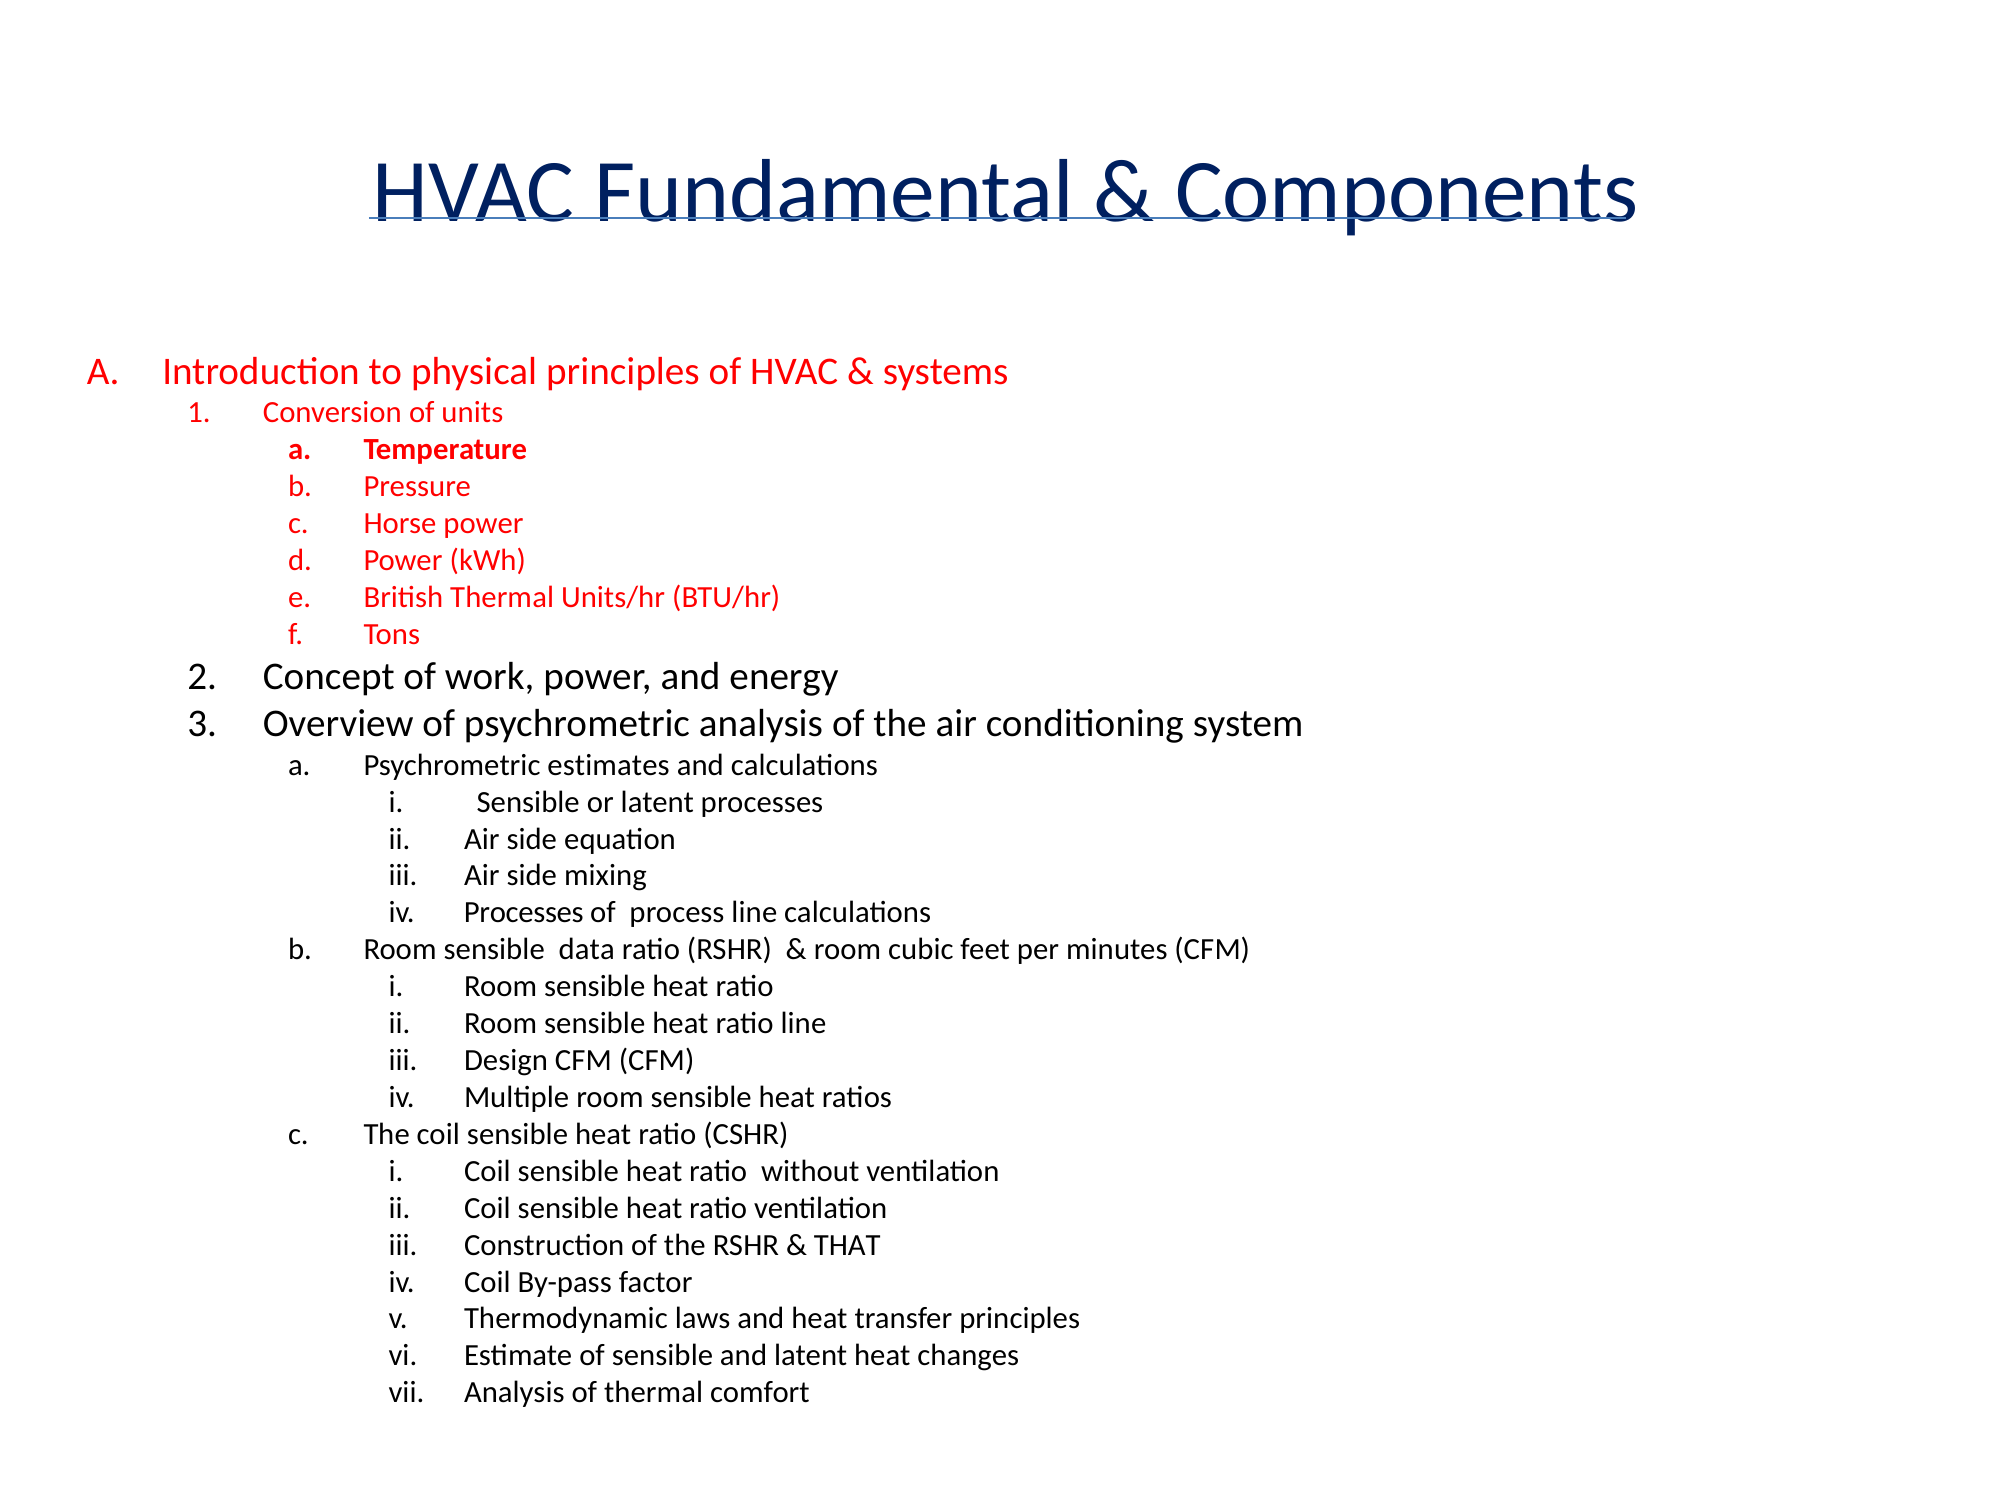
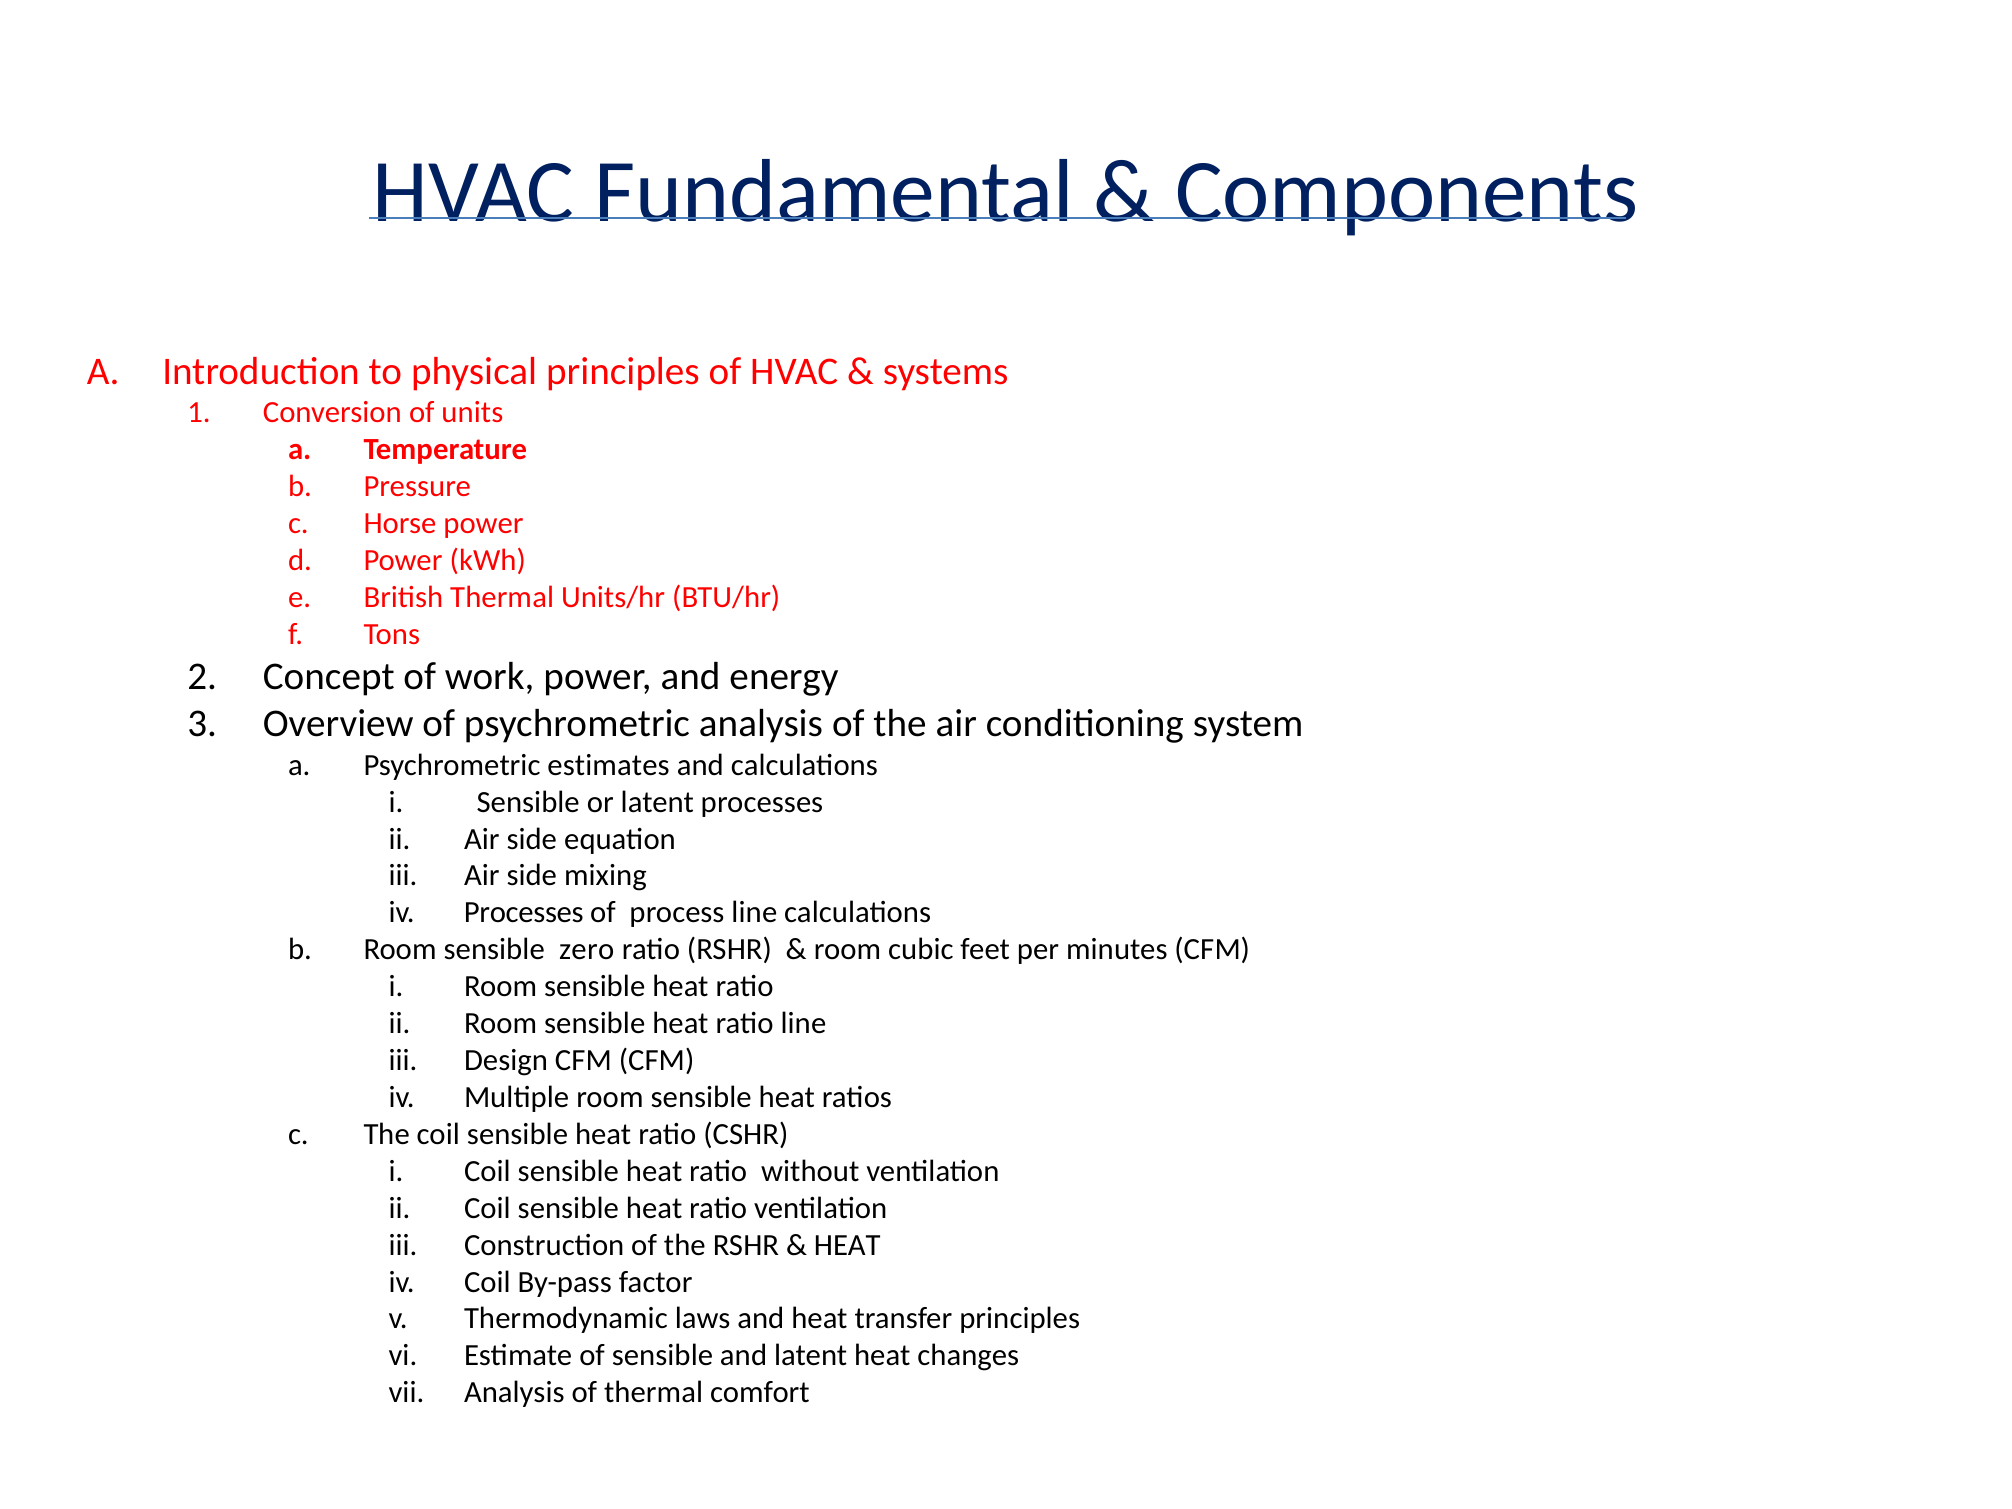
data: data -> zero (587, 950)
THAT: THAT -> HEAT (847, 1245)
